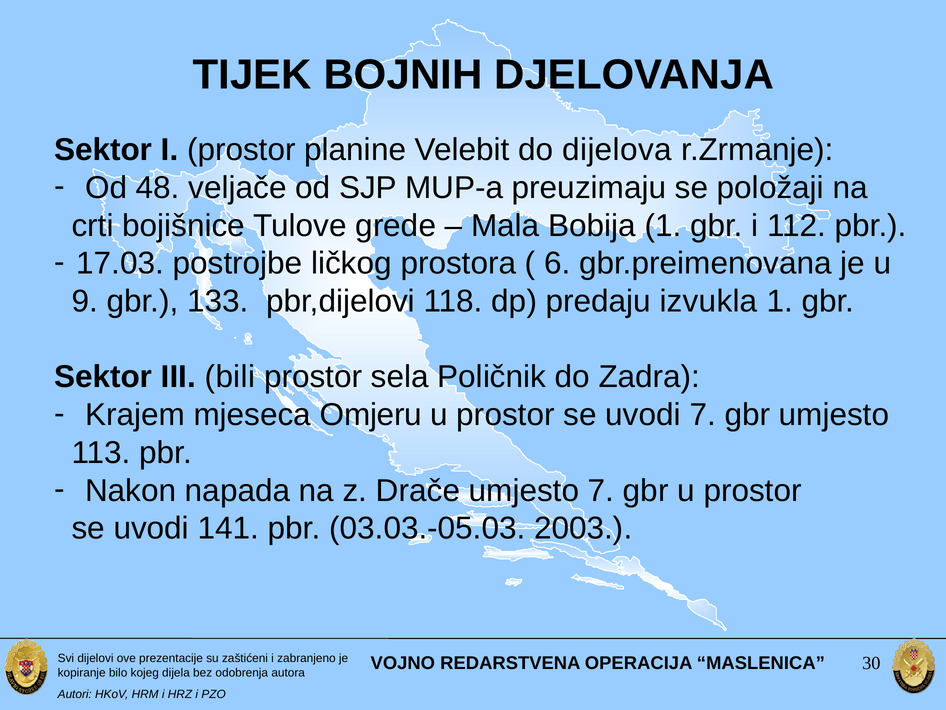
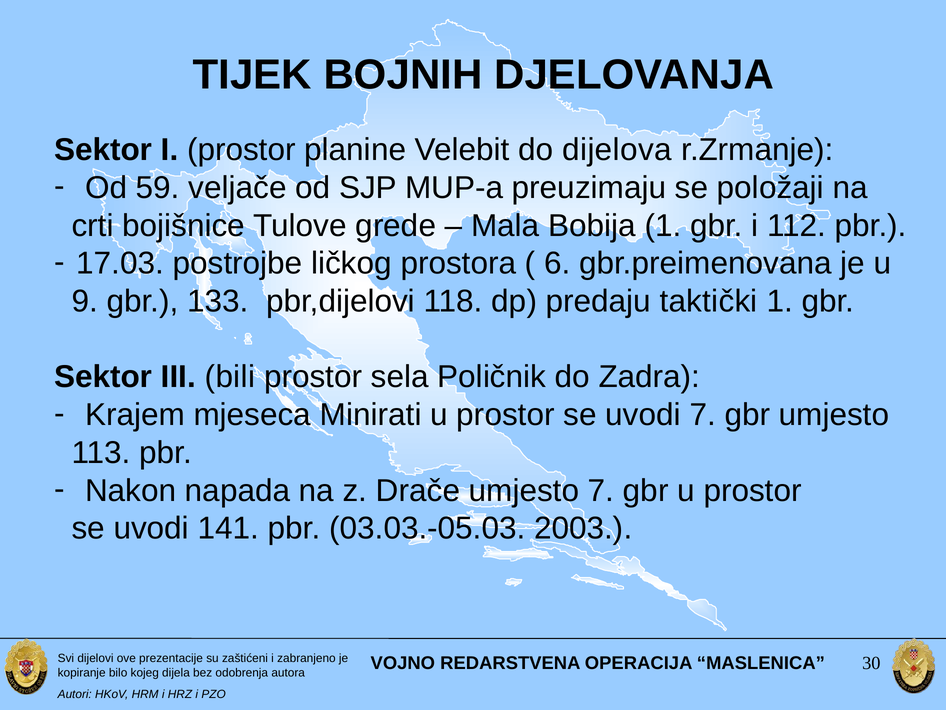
48: 48 -> 59 (158, 188)
izvukla: izvukla -> taktički (709, 301)
Omjeru: Omjeru -> Minirati (371, 415)
